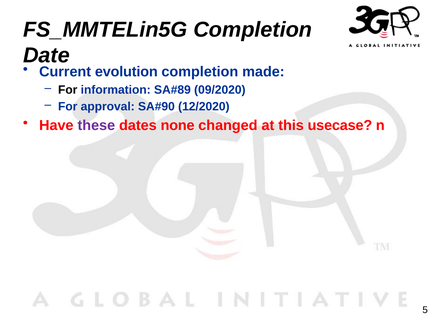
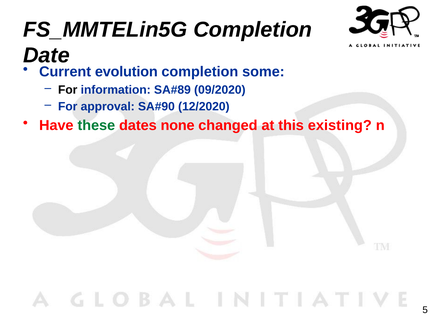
made: made -> some (263, 72)
these colour: purple -> green (96, 125)
usecase: usecase -> existing (340, 125)
